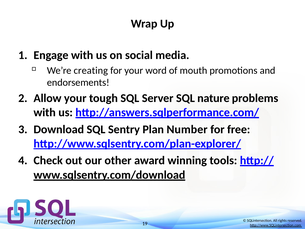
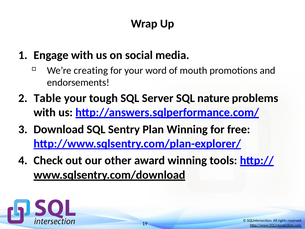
Allow: Allow -> Table (47, 98)
Plan Number: Number -> Winning (187, 129)
